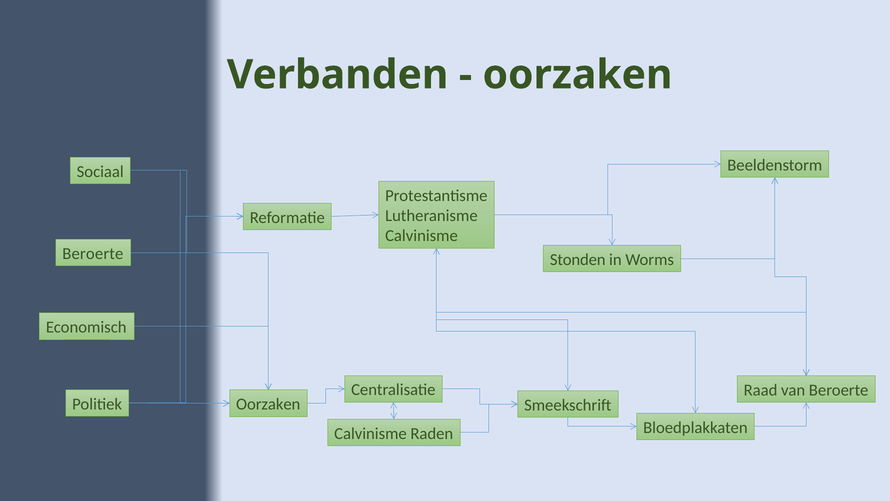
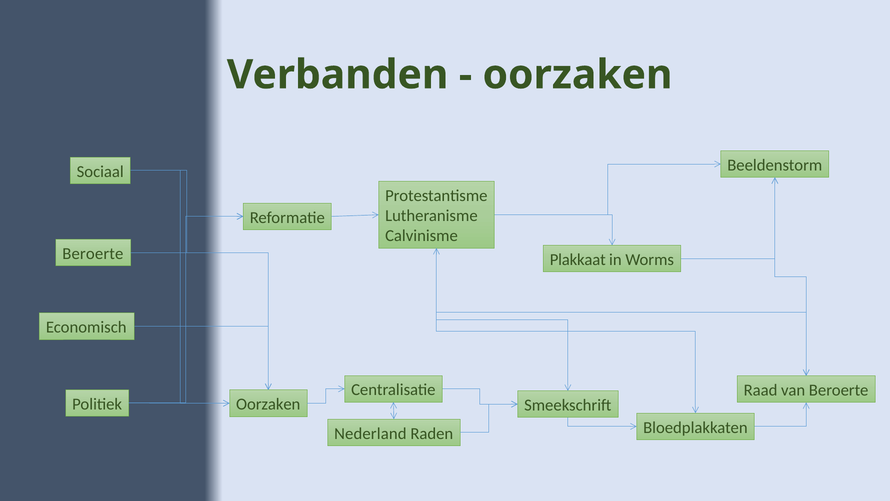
Stonden: Stonden -> Plakkaat (578, 259)
Calvinisme: Calvinisme -> Nederland (370, 433)
